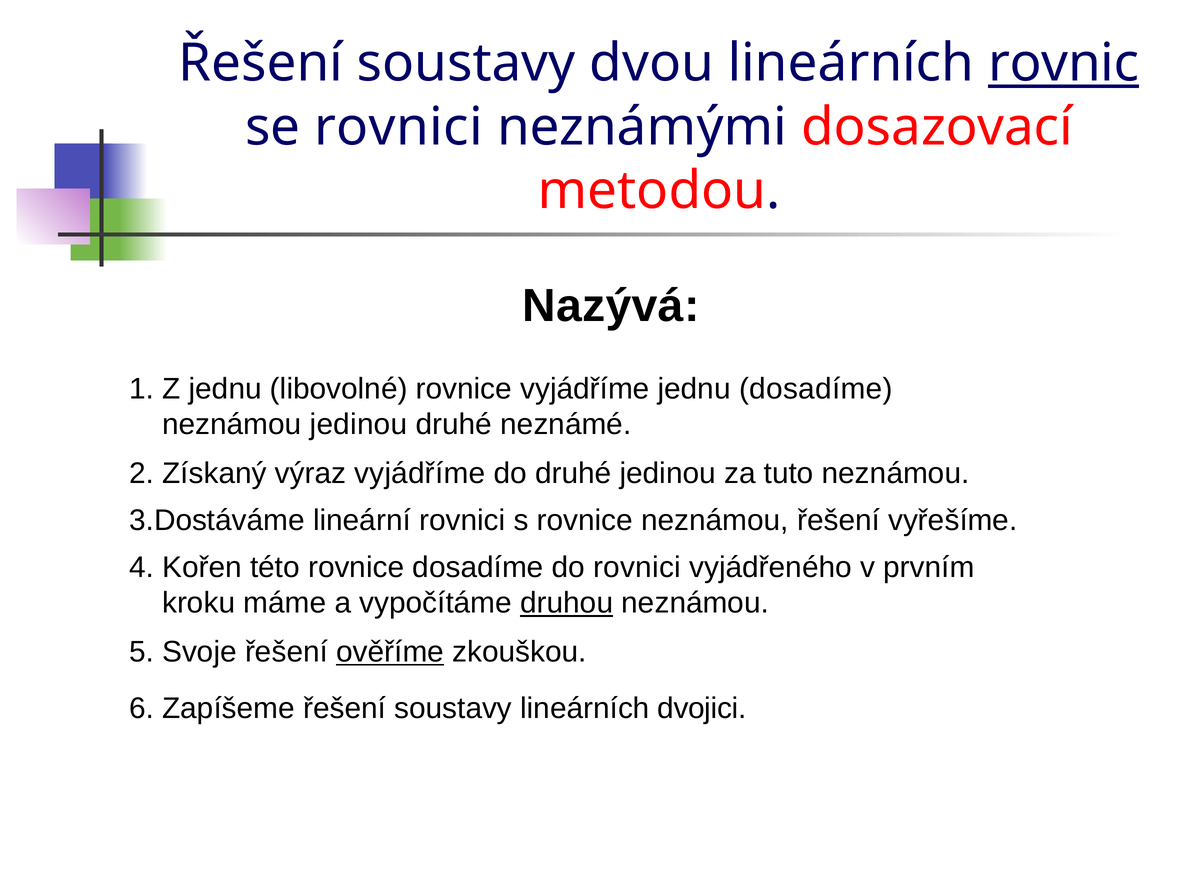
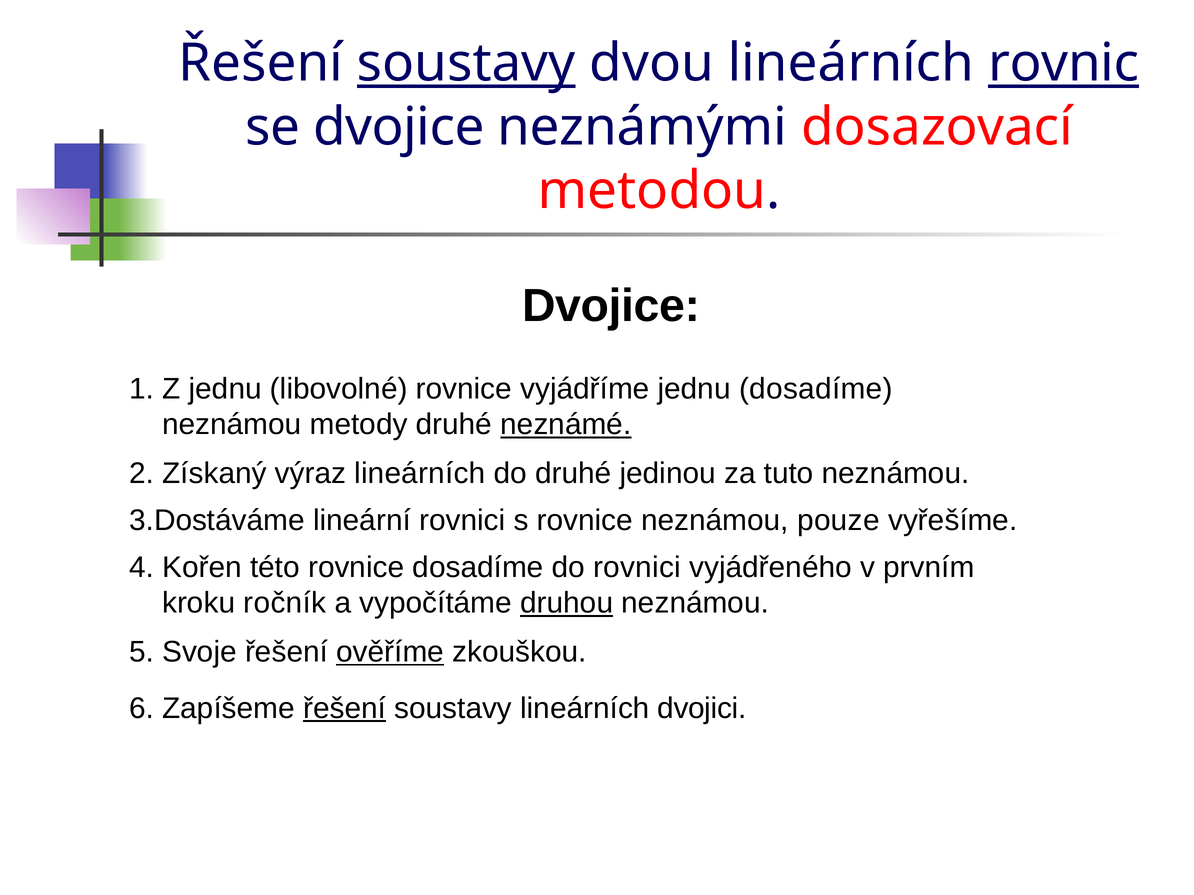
soustavy underline: none -> present (466, 63)
se rovnici: rovnici -> dvojice (399, 127)
Nazývá: Nazývá -> Dvojice (611, 306)
neznámou jedinou: jedinou -> metody (359, 425)
neznámé underline: none -> present (566, 425)
výraz vyjádříme: vyjádříme -> lineárních (420, 474)
neznámou řešení: řešení -> pouze (838, 521)
máme: máme -> ročník (285, 603)
řešení underline: none -> present (345, 709)
